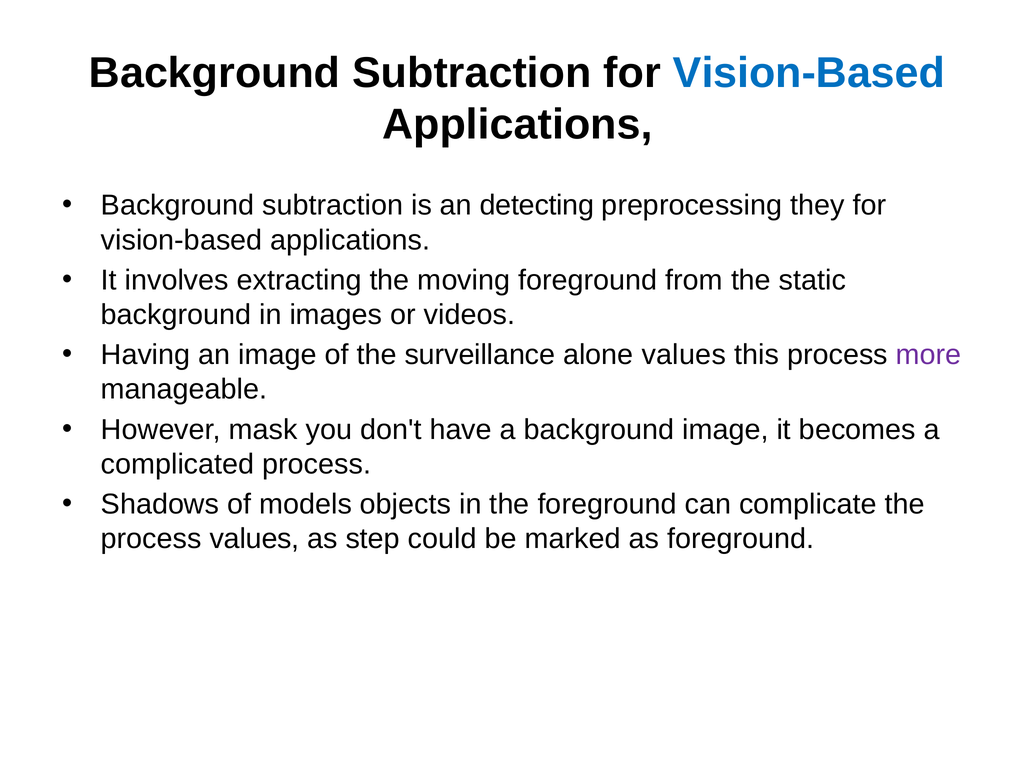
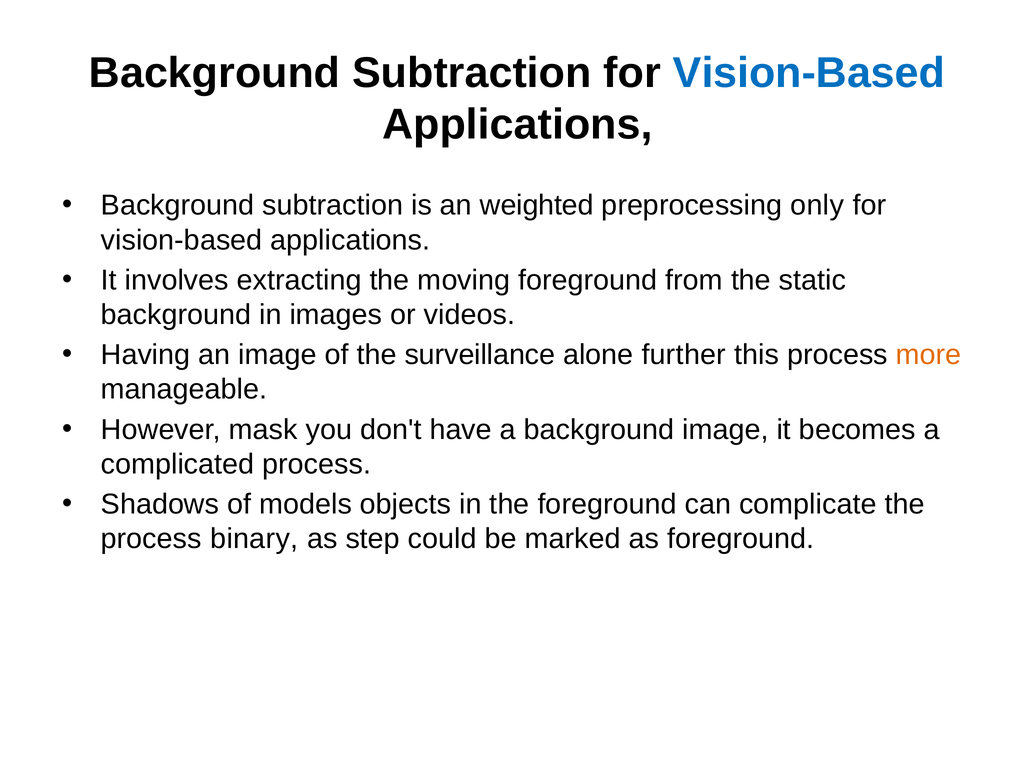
detecting: detecting -> weighted (537, 206)
they: they -> only (817, 206)
alone values: values -> further (684, 355)
more colour: purple -> orange (929, 355)
process values: values -> binary (254, 539)
